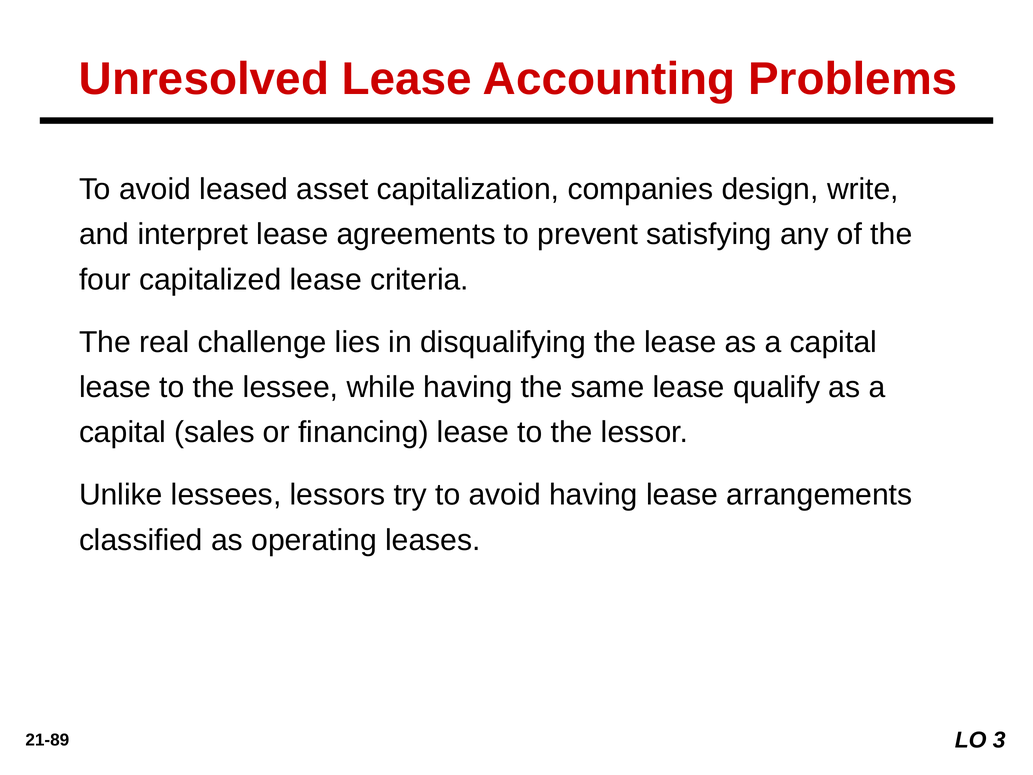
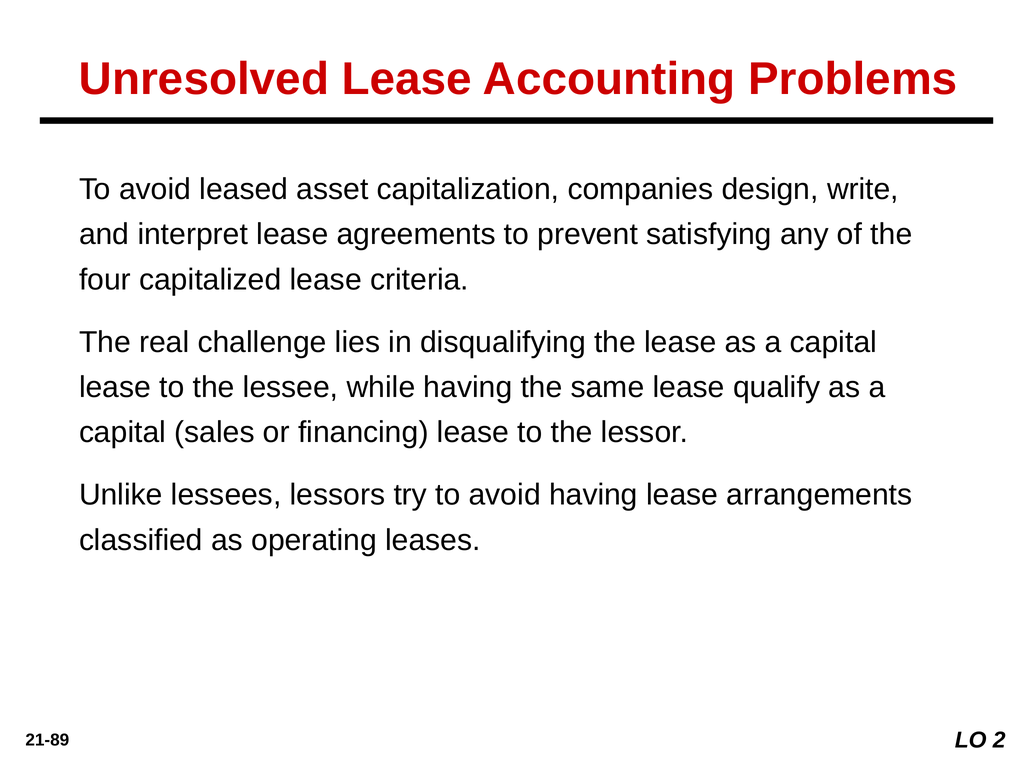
3: 3 -> 2 (999, 740)
